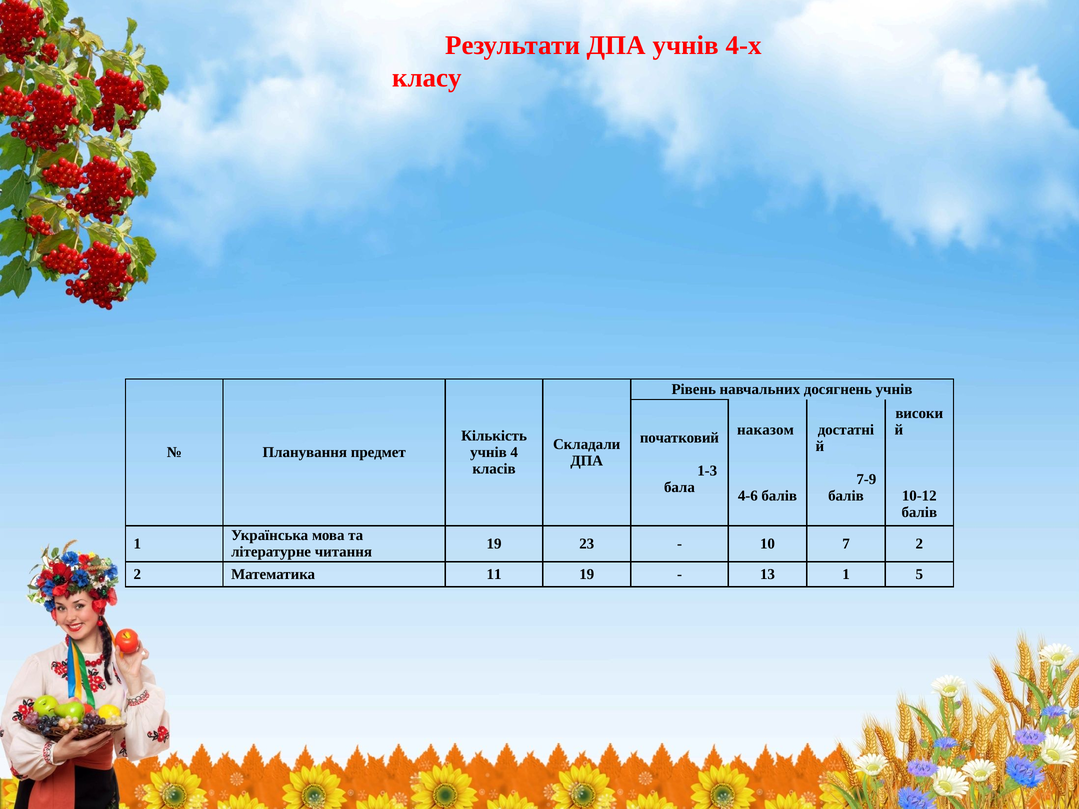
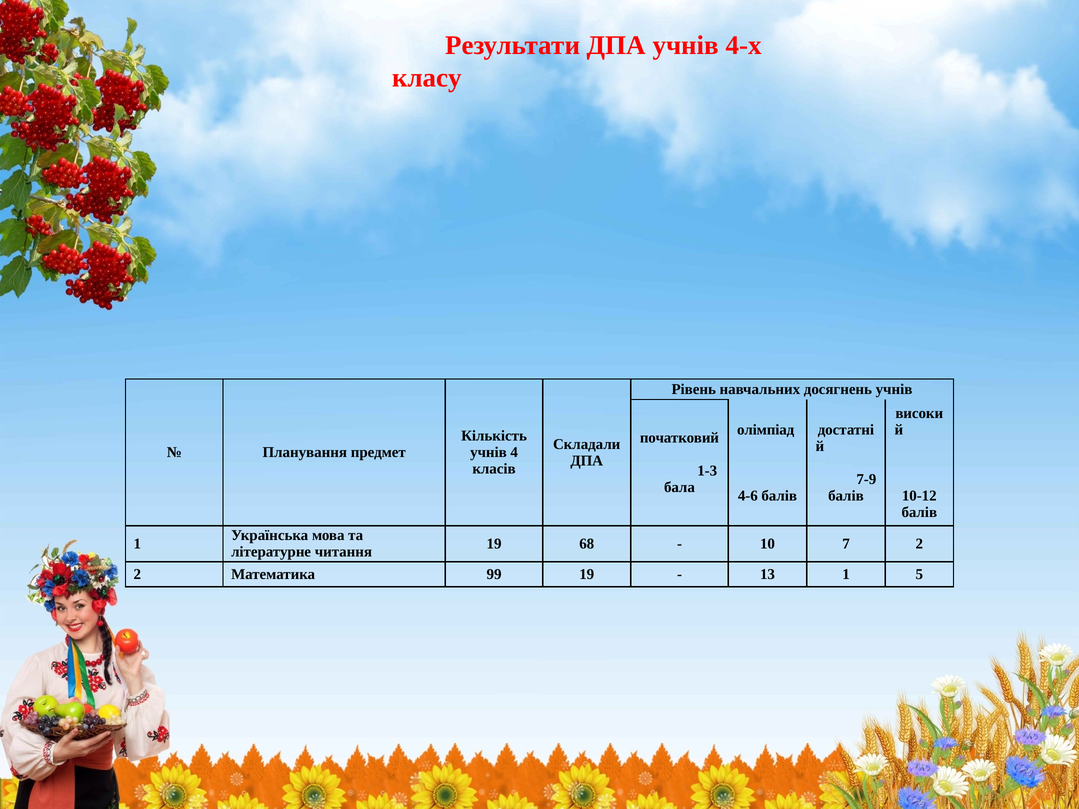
наказом: наказом -> олімпіад (766, 430)
23: 23 -> 68 (587, 544)
11: 11 -> 99 (494, 574)
